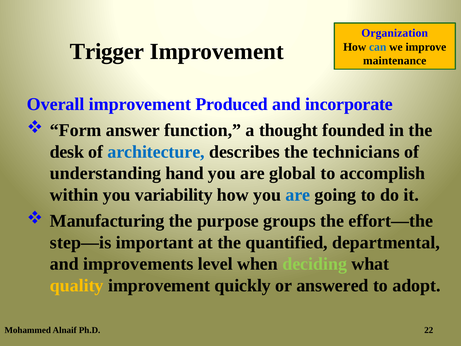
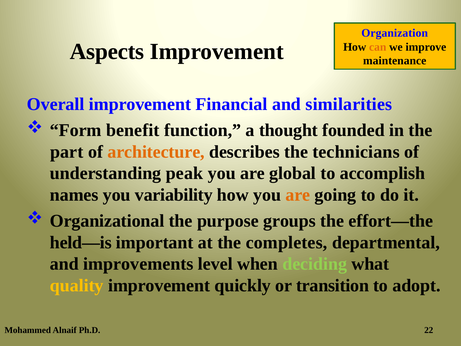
Trigger: Trigger -> Aspects (107, 52)
can colour: blue -> orange (378, 47)
Produced: Produced -> Financial (231, 104)
incorporate: incorporate -> similarities (349, 104)
answer: answer -> benefit (133, 130)
desk: desk -> part (67, 152)
architecture colour: blue -> orange (156, 152)
hand: hand -> peak (185, 173)
within: within -> names (74, 195)
are colour: blue -> orange (298, 195)
Manufacturing: Manufacturing -> Organizational (107, 221)
step—is: step—is -> held—is (81, 242)
quantified: quantified -> completes (287, 242)
answered: answered -> transition (333, 285)
